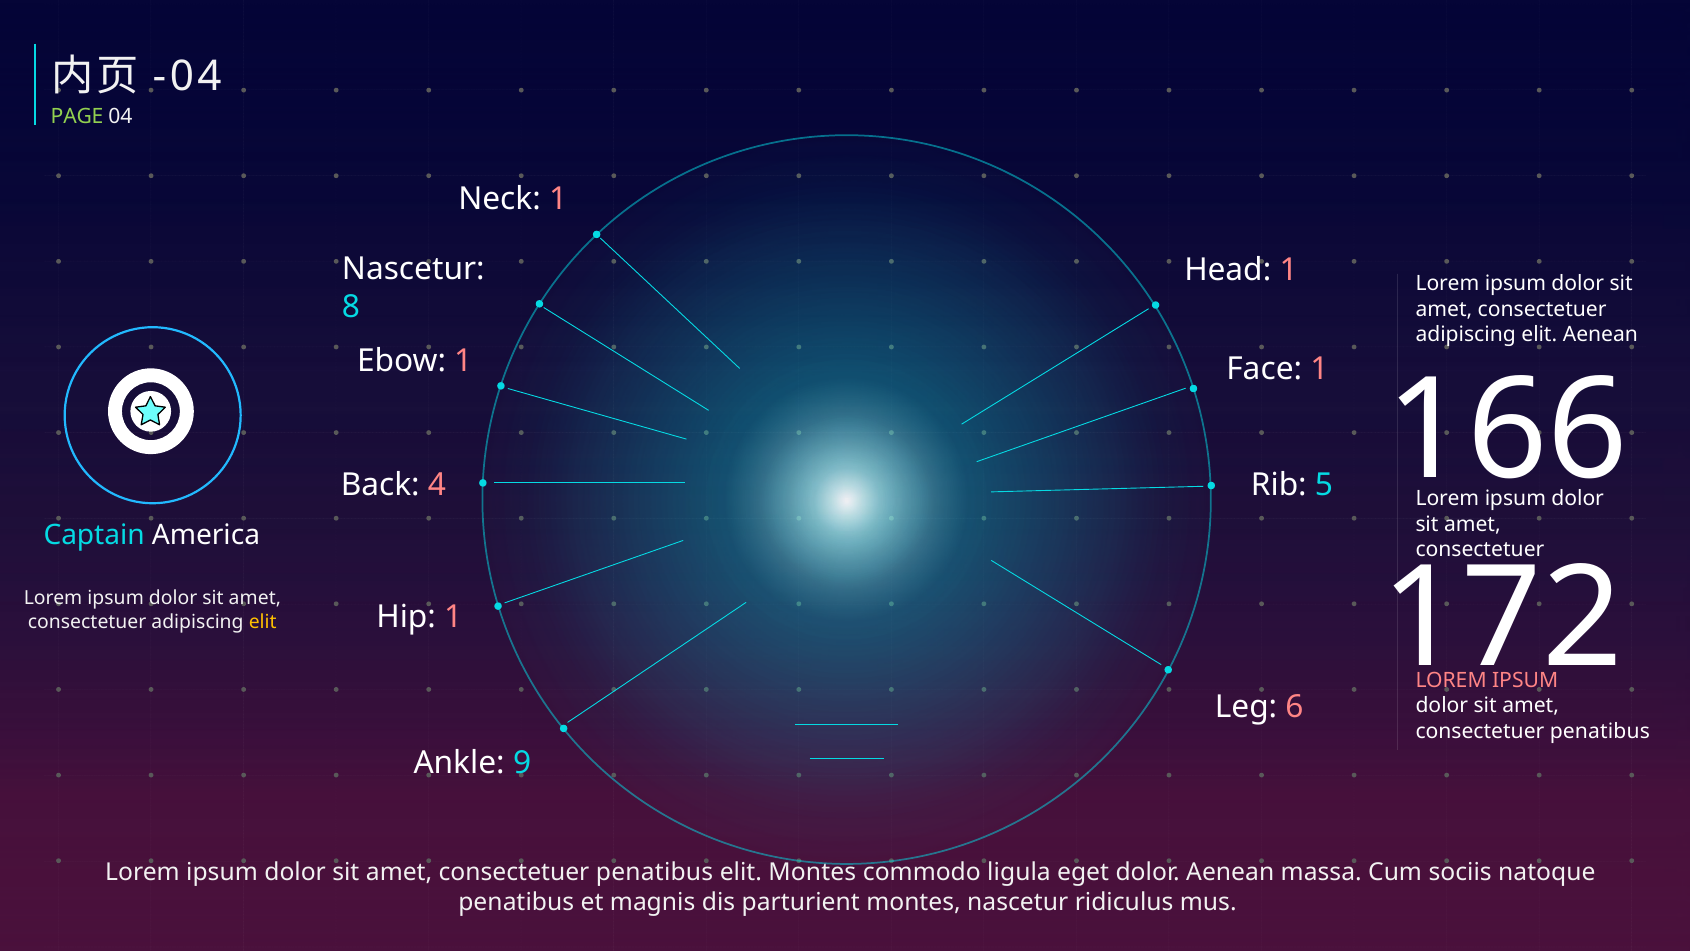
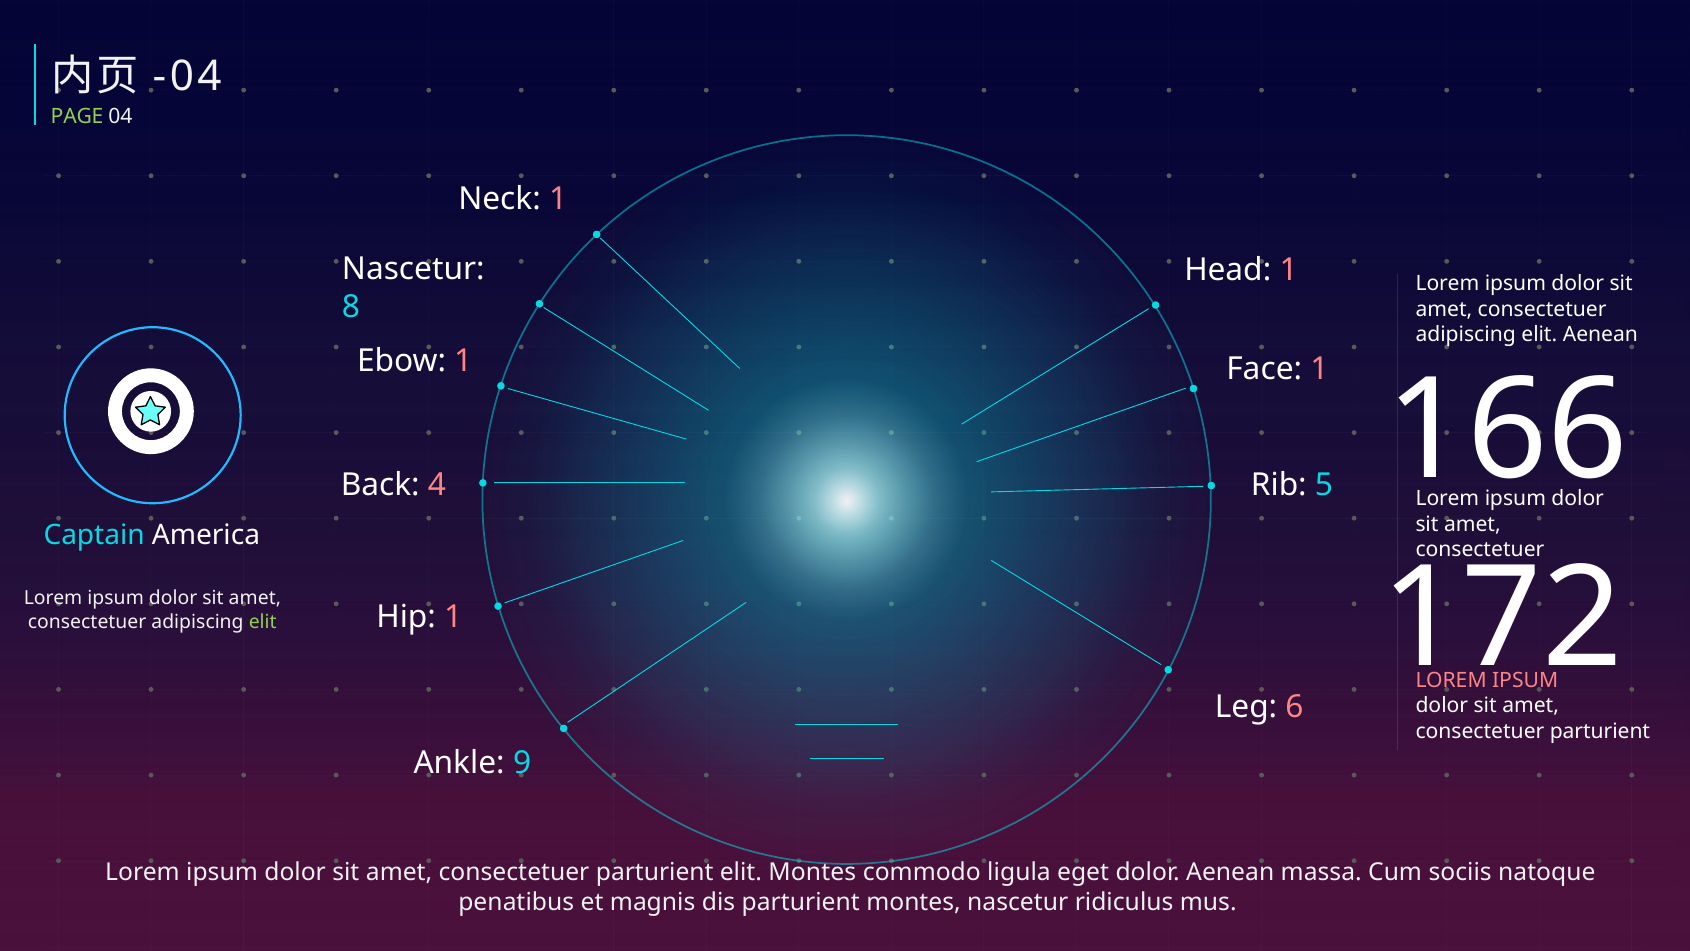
elit colour: yellow -> light green (263, 622)
penatibus: penatibus -> parturient (1600, 731)
penatibus: penatibus -> parturient (655, 872)
